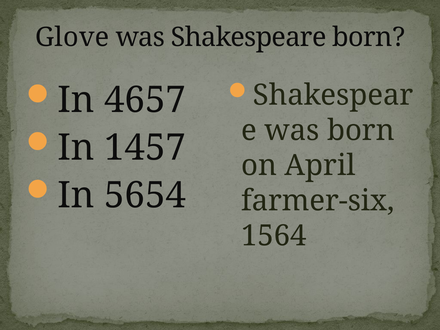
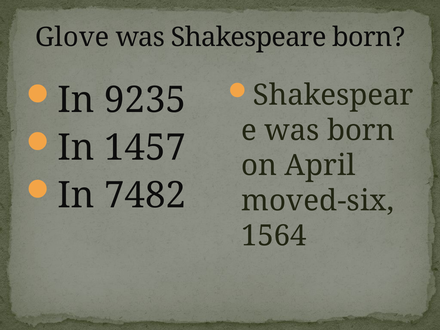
4657: 4657 -> 9235 (145, 100)
5654: 5654 -> 7482 (145, 195)
farmer-six: farmer-six -> moved-six (318, 201)
